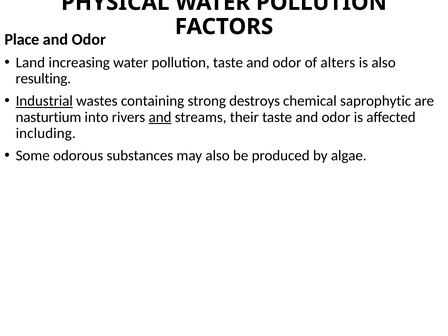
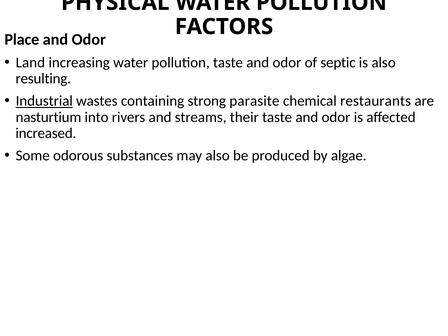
alters: alters -> septic (338, 63)
destroys: destroys -> parasite (254, 101)
saprophytic: saprophytic -> restaurants (376, 101)
and underline: present -> none (160, 117)
including: including -> increased (46, 133)
